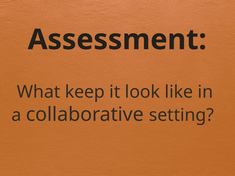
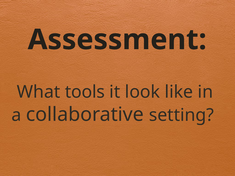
keep: keep -> tools (85, 92)
